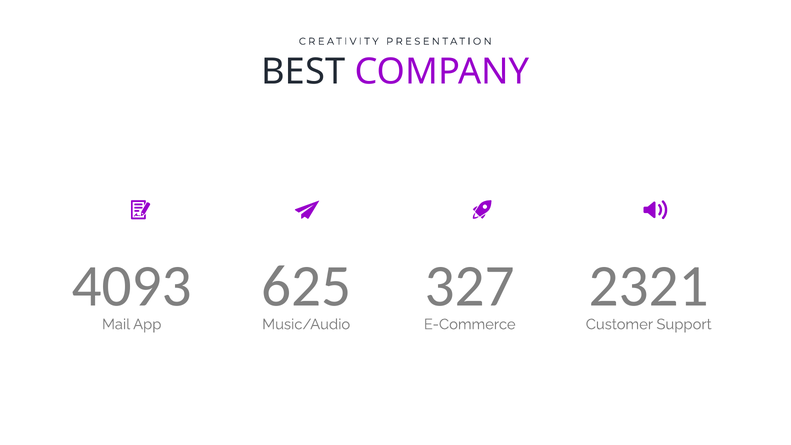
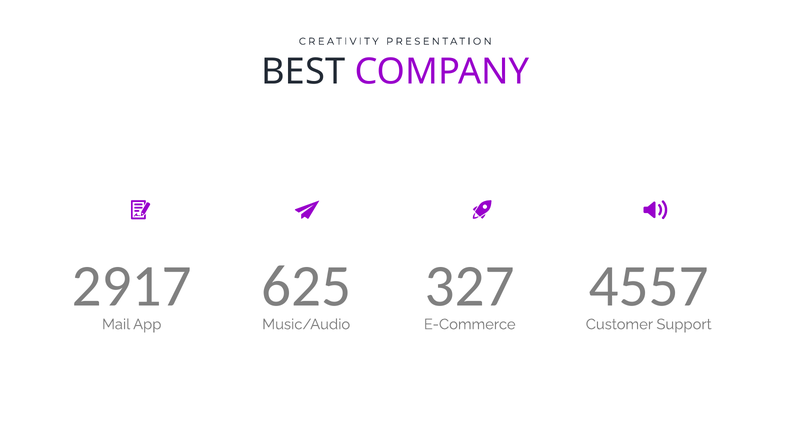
4093: 4093 -> 2917 (132, 286)
2321: 2321 -> 4557 (649, 286)
